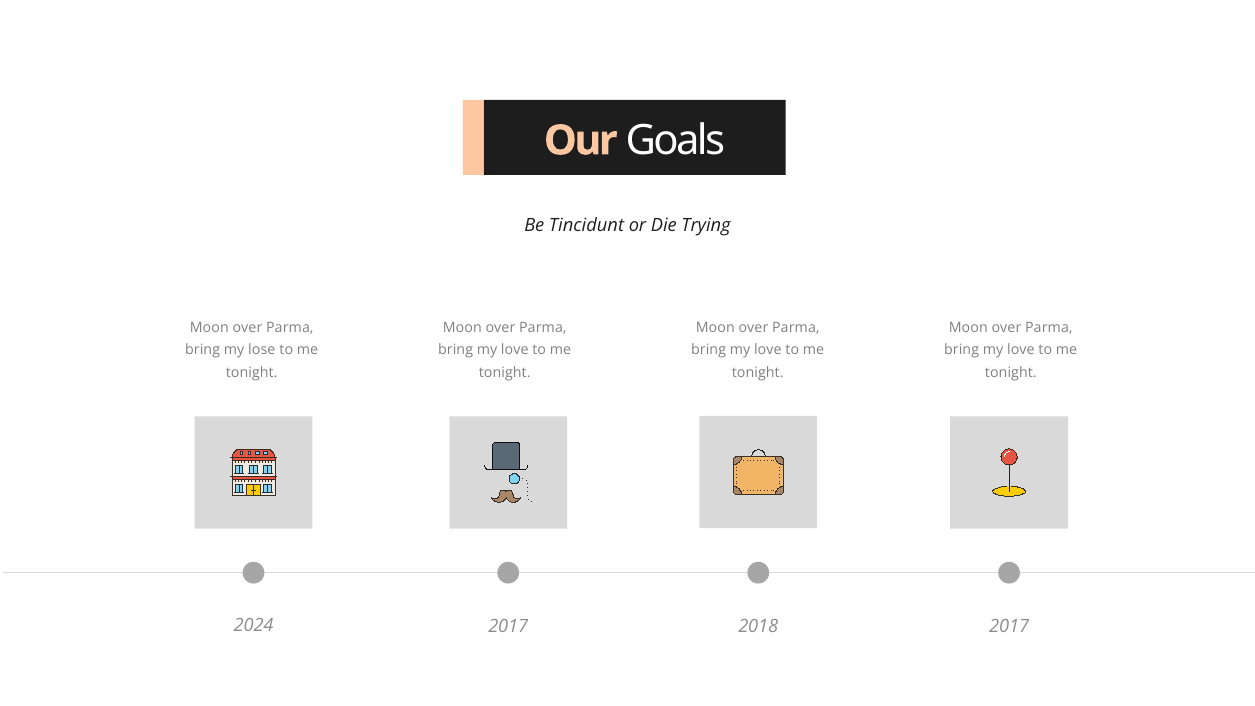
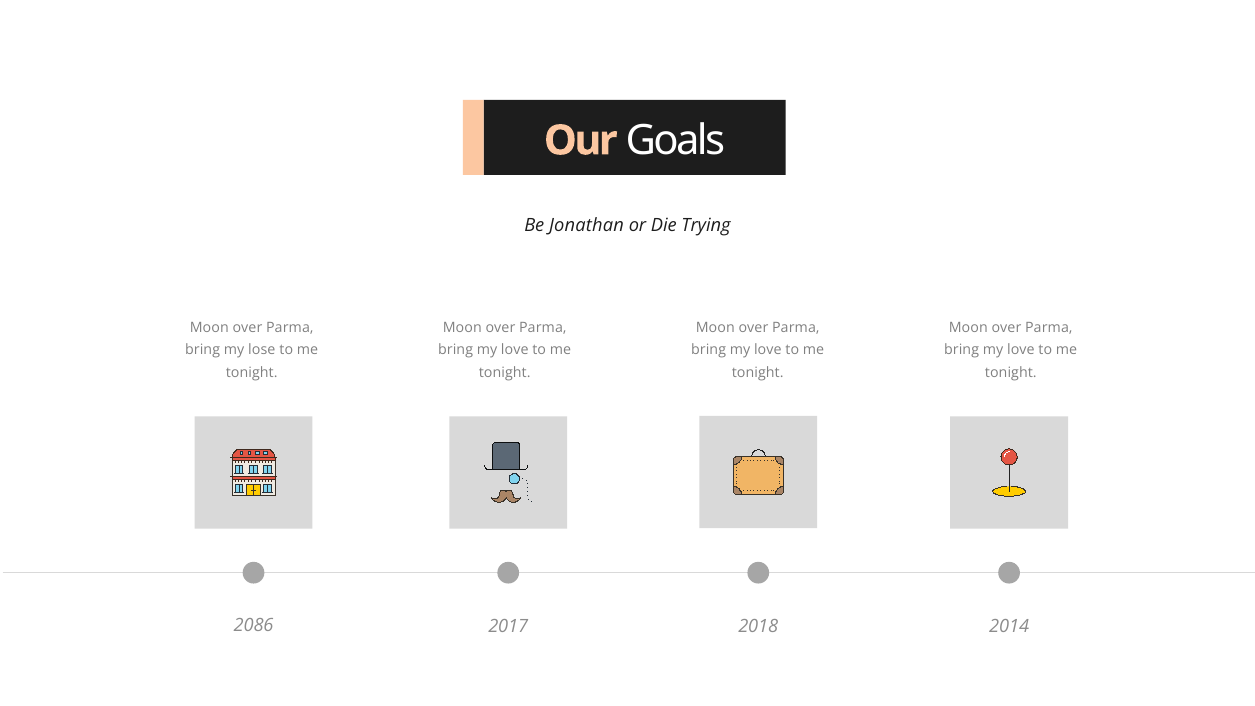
Tincidunt: Tincidunt -> Jonathan (586, 225)
2024: 2024 -> 2086 (254, 625)
2018 2017: 2017 -> 2014 (1009, 627)
